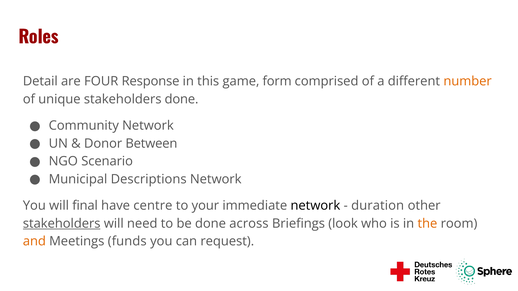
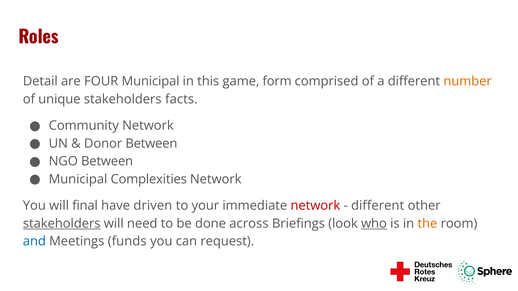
FOUR Response: Response -> Municipal (151, 81)
stakeholders done: done -> facts (181, 99)
NGO Scenario: Scenario -> Between (107, 162)
Descriptions: Descriptions -> Complexities (149, 179)
centre: centre -> driven (153, 206)
network colour: black -> red (315, 206)
duration: duration -> different (378, 206)
who underline: none -> present (374, 224)
and colour: orange -> blue (34, 242)
